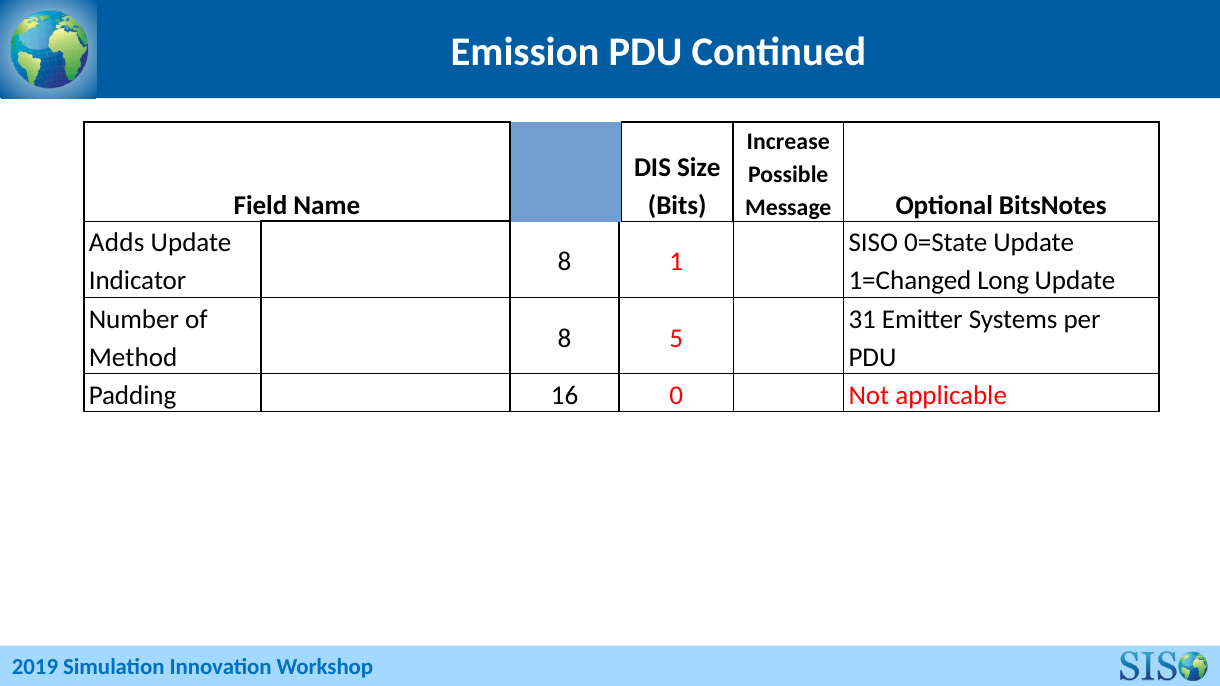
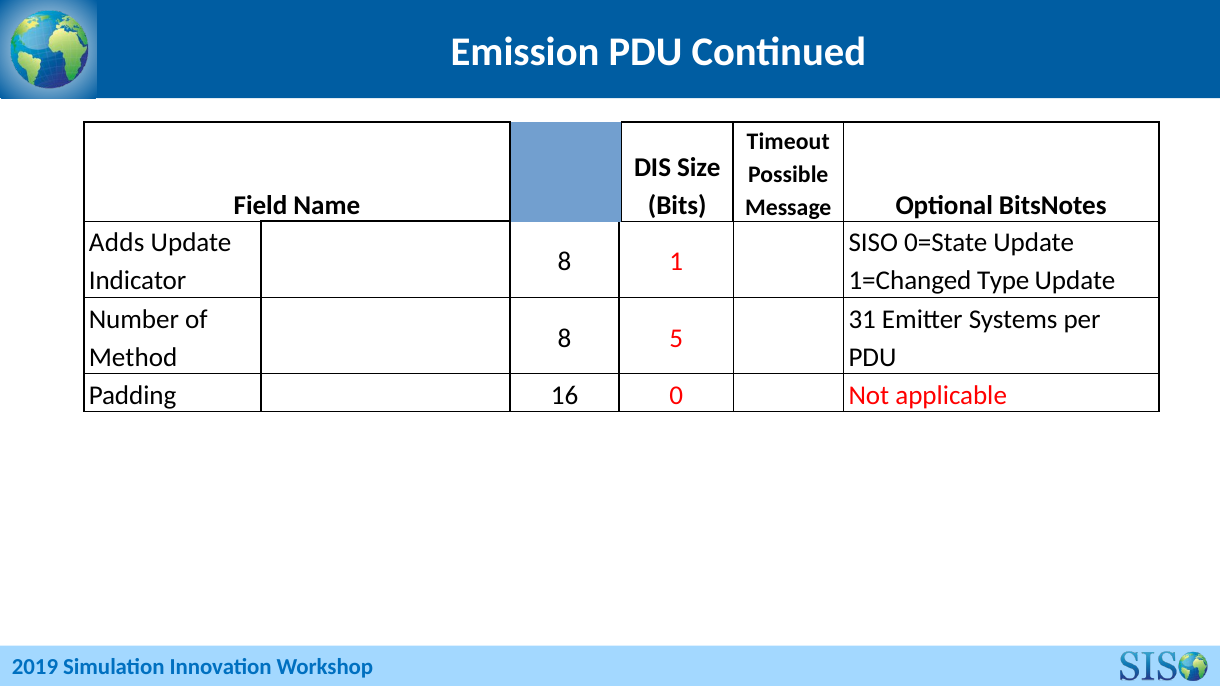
Increase: Increase -> Timeout (788, 141)
Long: Long -> Type (1003, 281)
